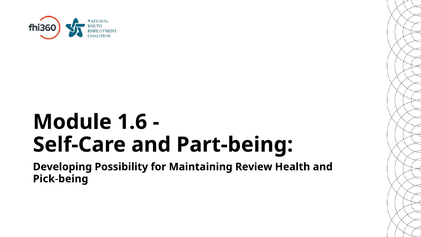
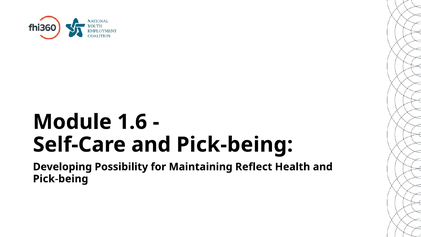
Self-Care and Part-being: Part-being -> Pick-being (235, 145)
Review: Review -> Reflect (254, 167)
